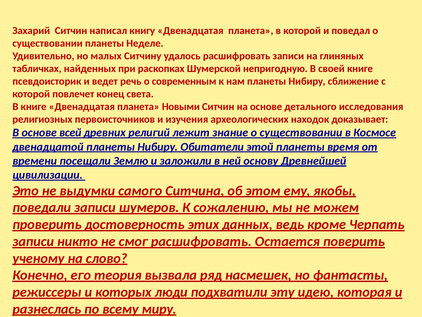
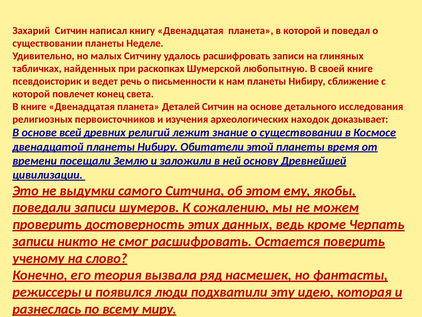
непригодную: непригодную -> любопытную (275, 68)
современным: современным -> письменности (184, 81)
Новыми: Новыми -> Деталей (181, 106)
которых: которых -> появился (123, 292)
